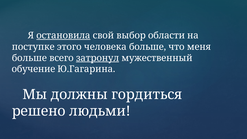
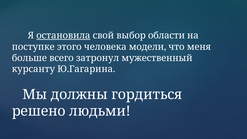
человека больше: больше -> модели (148, 47)
затронул underline: present -> none (98, 58)
обучение: обучение -> курсанту (33, 69)
